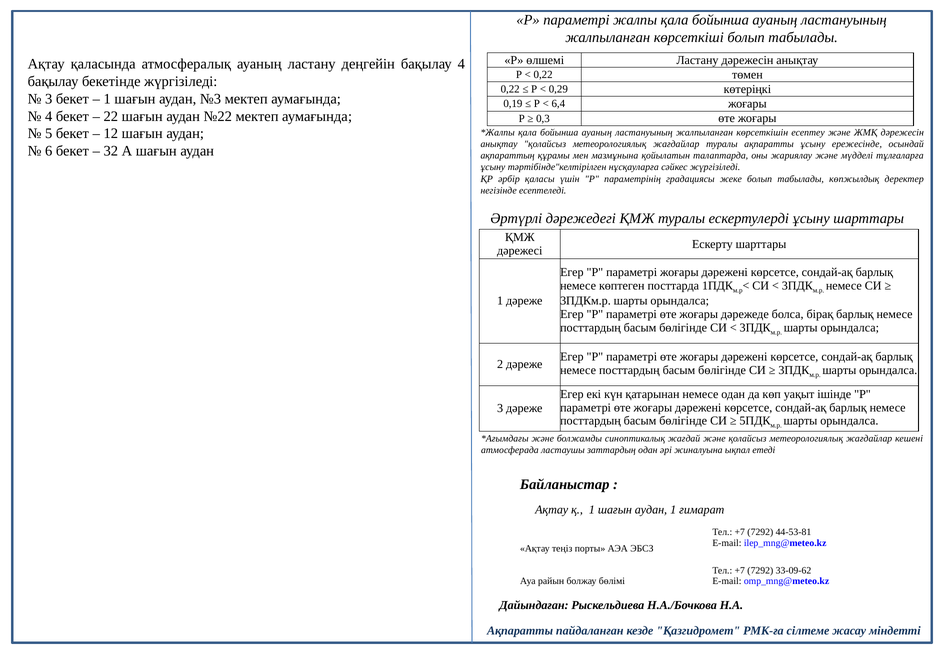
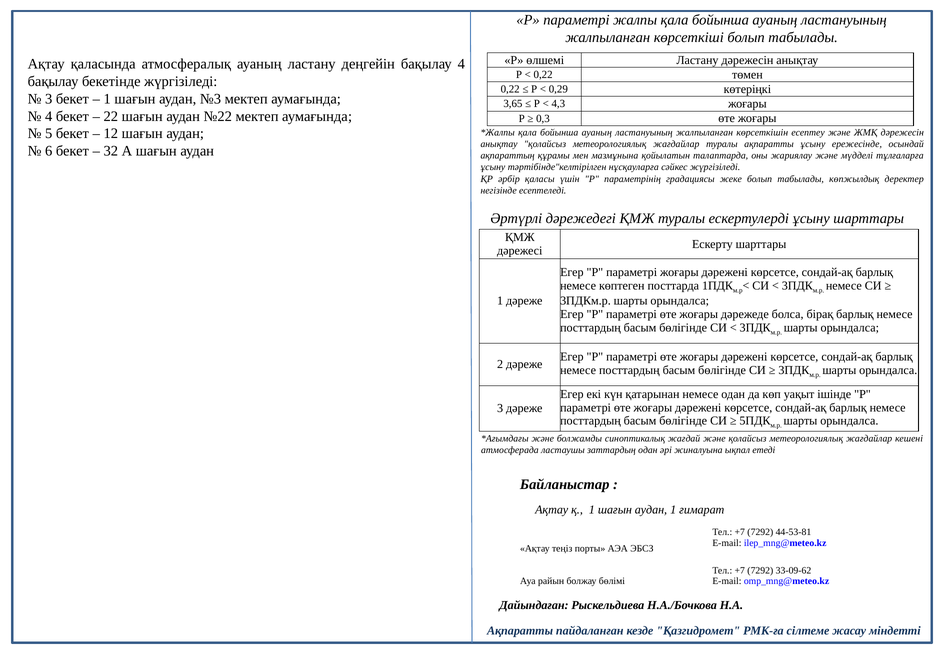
0,19: 0,19 -> 3,65 (513, 104)
6,4: 6,4 -> 4,3 (558, 104)
